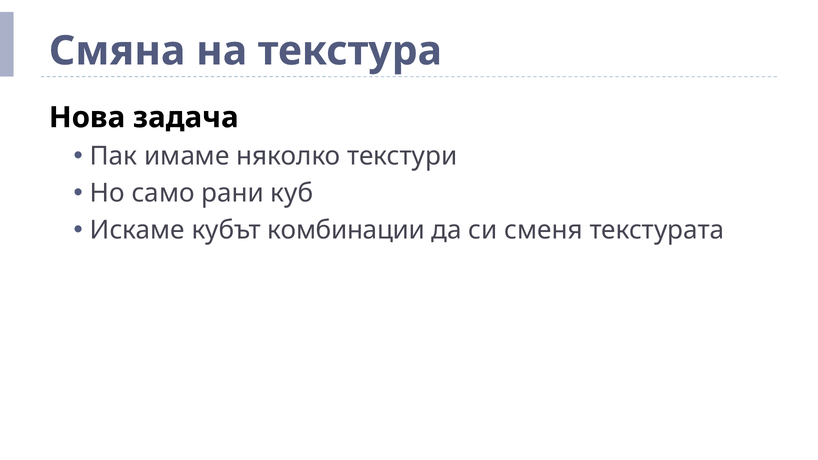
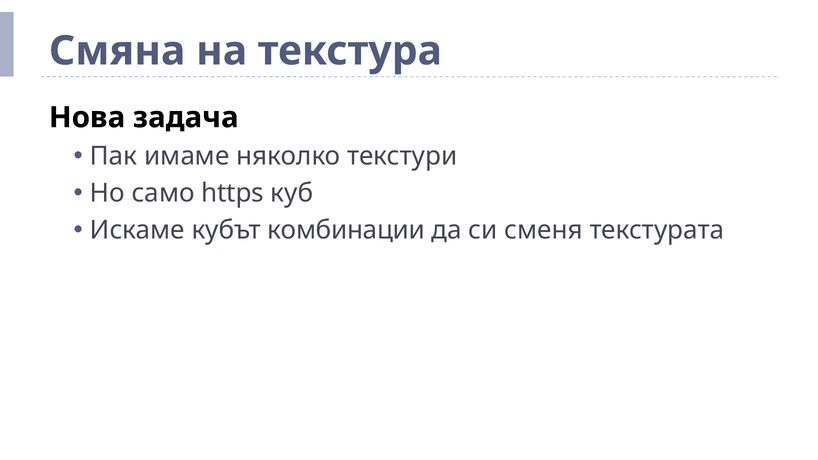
рани: рани -> https (233, 193)
